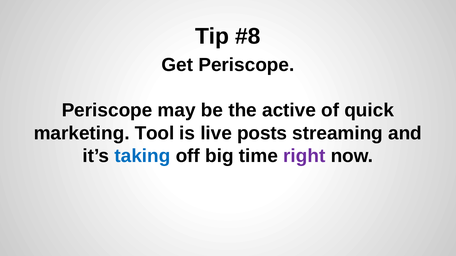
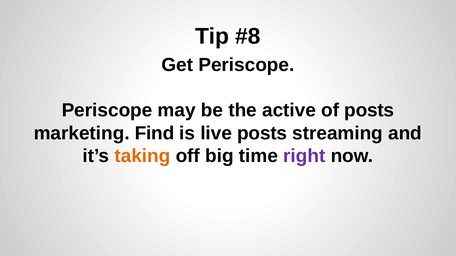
of quick: quick -> posts (369, 111)
Tool: Tool -> Find (155, 133)
taking colour: blue -> orange (142, 156)
